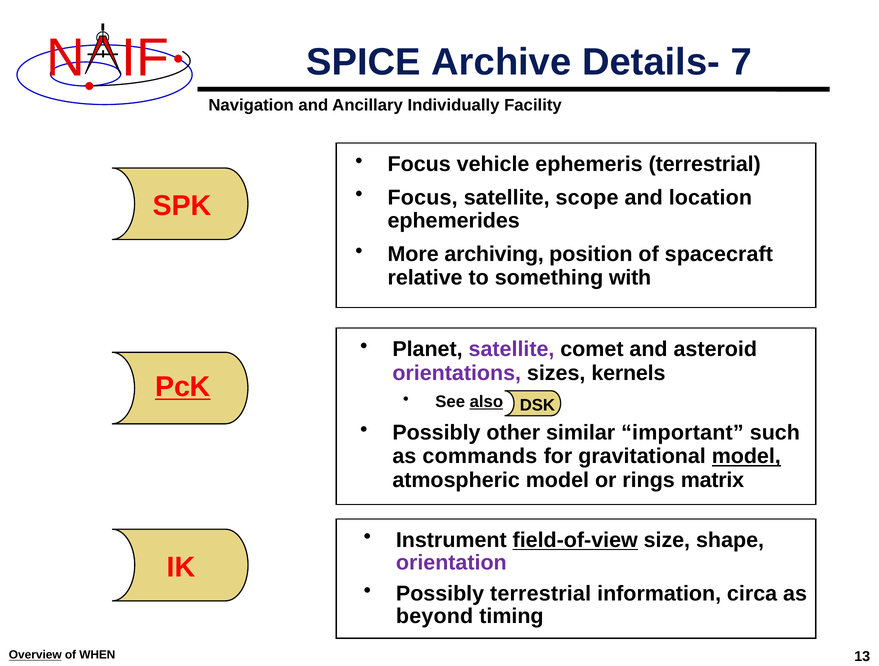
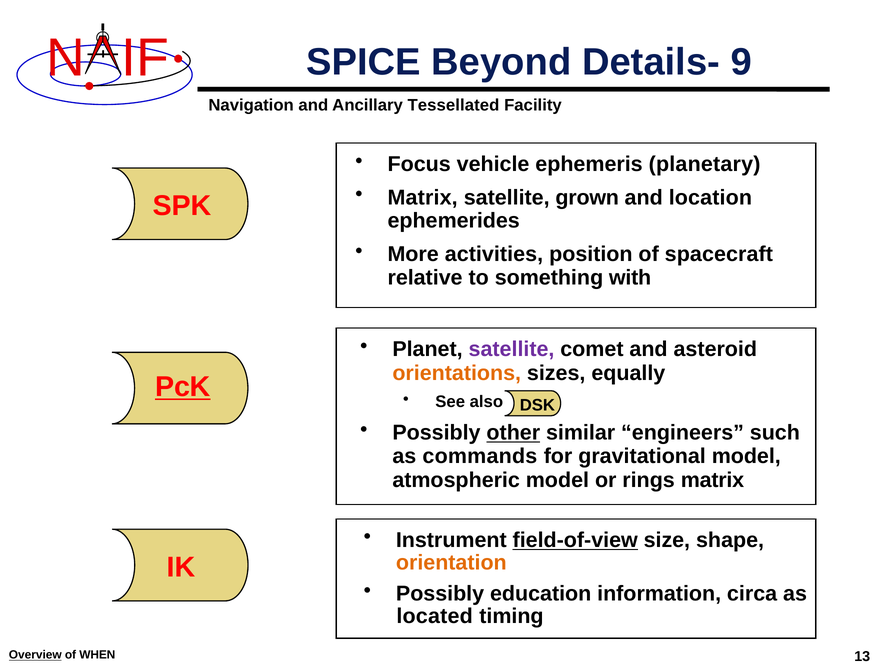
Archive: Archive -> Beyond (501, 62)
7: 7 -> 9 (741, 62)
Individually: Individually -> Tessellated (453, 106)
ephemeris terrestrial: terrestrial -> planetary (705, 164)
Focus: Focus -> Matrix (423, 198)
scope: scope -> grown (587, 198)
archiving: archiving -> activities (494, 254)
orientations colour: purple -> orange (457, 373)
kernels: kernels -> equally (628, 373)
also underline: present -> none (486, 402)
other underline: none -> present (513, 433)
important: important -> engineers (683, 433)
model underline: present -> none (746, 457)
orientation colour: purple -> orange (451, 563)
Possibly terrestrial: terrestrial -> education (541, 594)
beyond: beyond -> located (435, 617)
